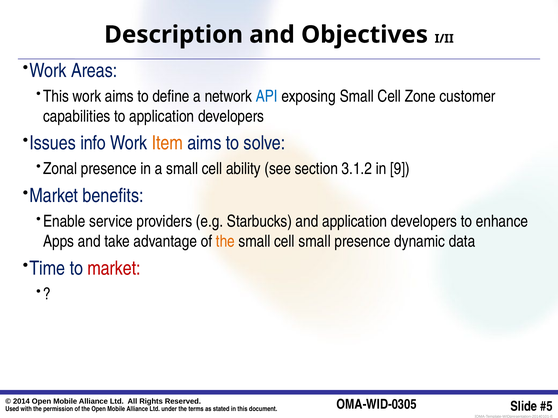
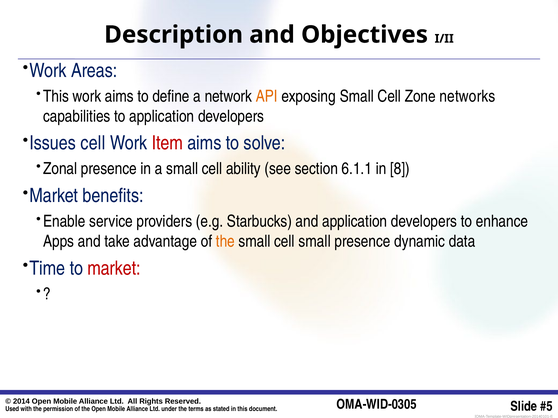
API colour: blue -> orange (267, 96)
customer: customer -> networks (467, 96)
Issues info: info -> cell (93, 143)
Item colour: orange -> red (167, 143)
3.1.2: 3.1.2 -> 6.1.1 (357, 169)
9: 9 -> 8 (400, 169)
